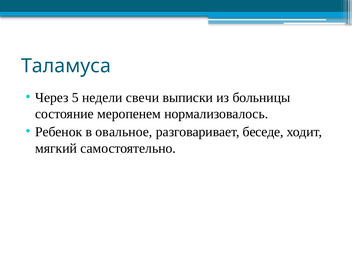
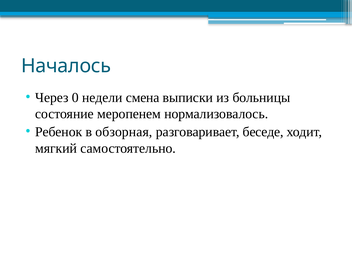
Таламуса: Таламуса -> Началось (66, 66)
5: 5 -> 0 (75, 97)
свечи: свечи -> смена (143, 97)
овальное: овальное -> обзорная (124, 132)
